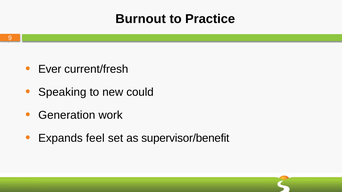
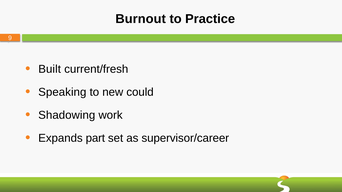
Ever: Ever -> Built (50, 69)
Generation: Generation -> Shadowing (67, 115)
feel: feel -> part (95, 138)
supervisor/benefit: supervisor/benefit -> supervisor/career (185, 138)
